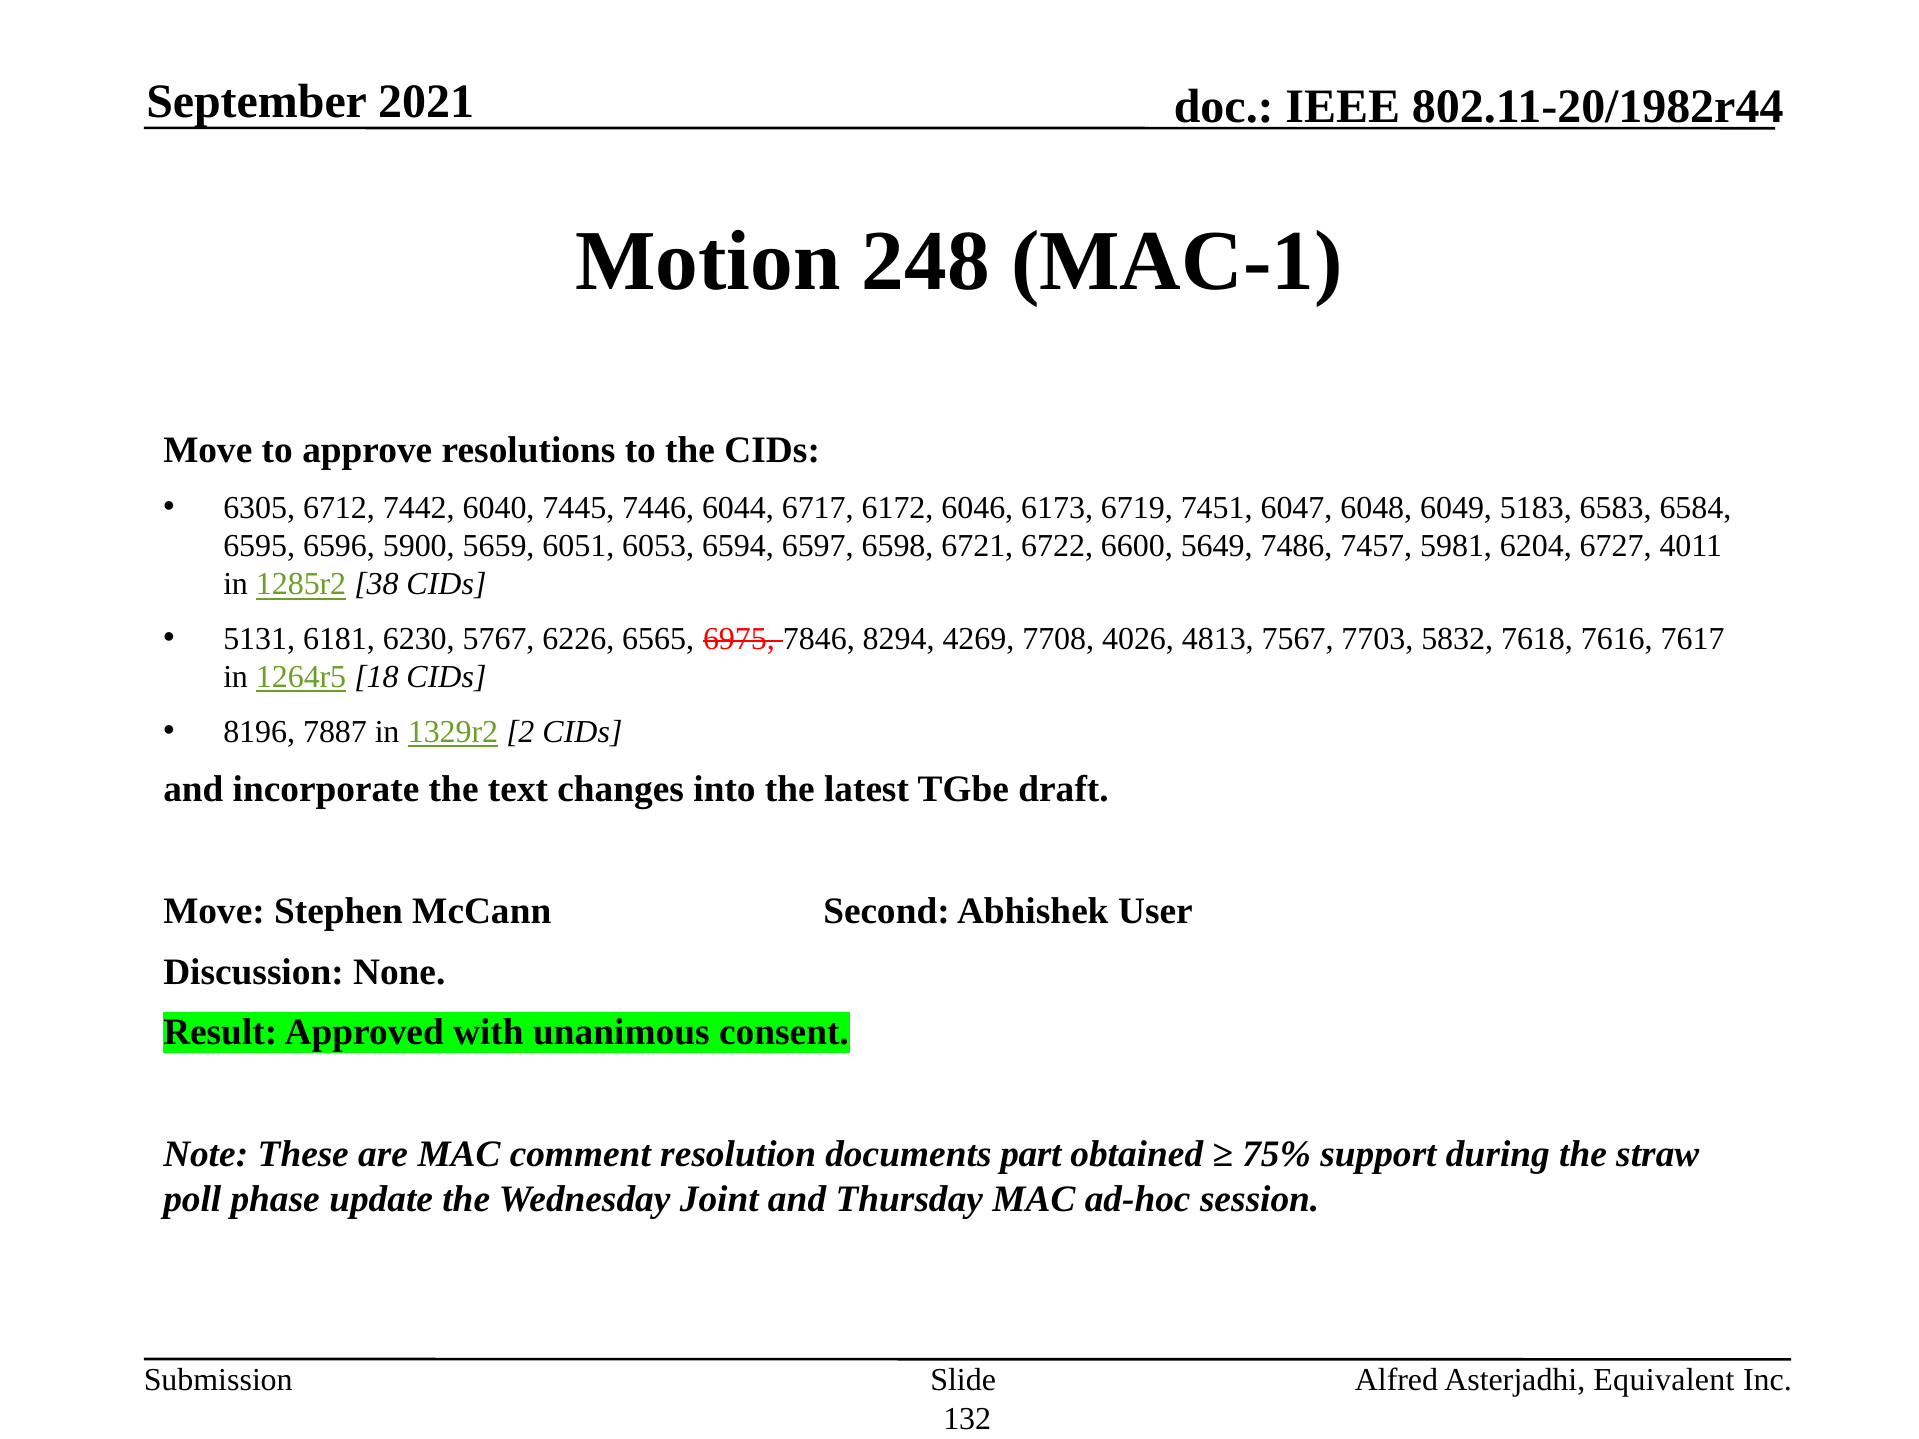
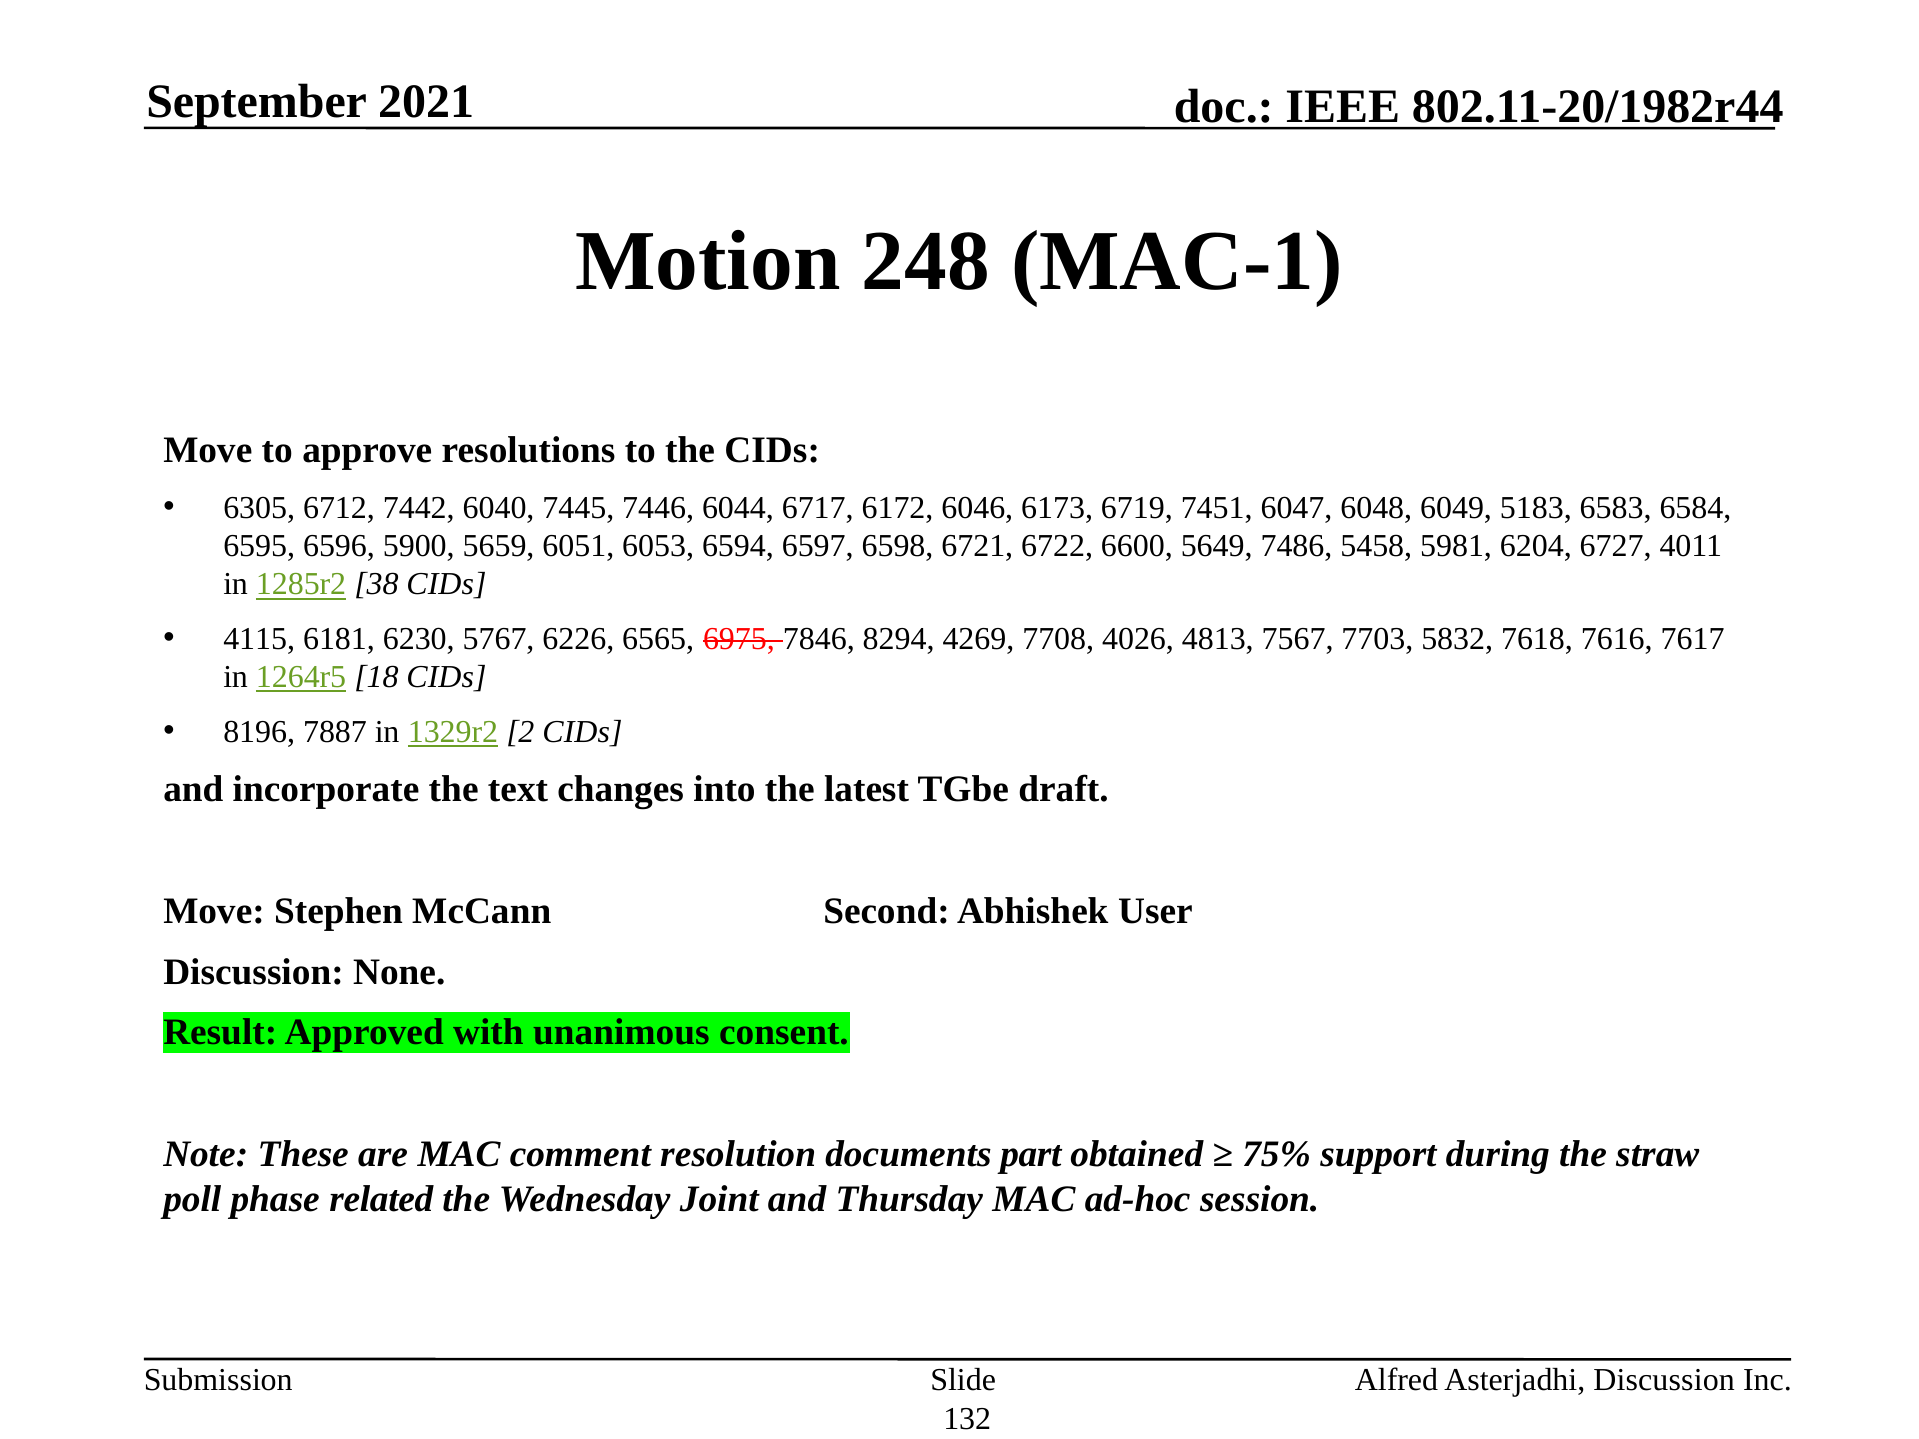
7457: 7457 -> 5458 (1376, 546)
5131: 5131 -> 4115 (259, 639)
update: update -> related (381, 1199)
Asterjadhi Equivalent: Equivalent -> Discussion (1664, 1380)
